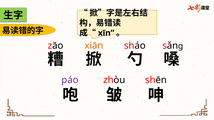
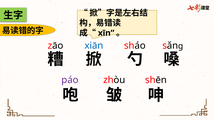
xiān colour: orange -> blue (94, 46)
